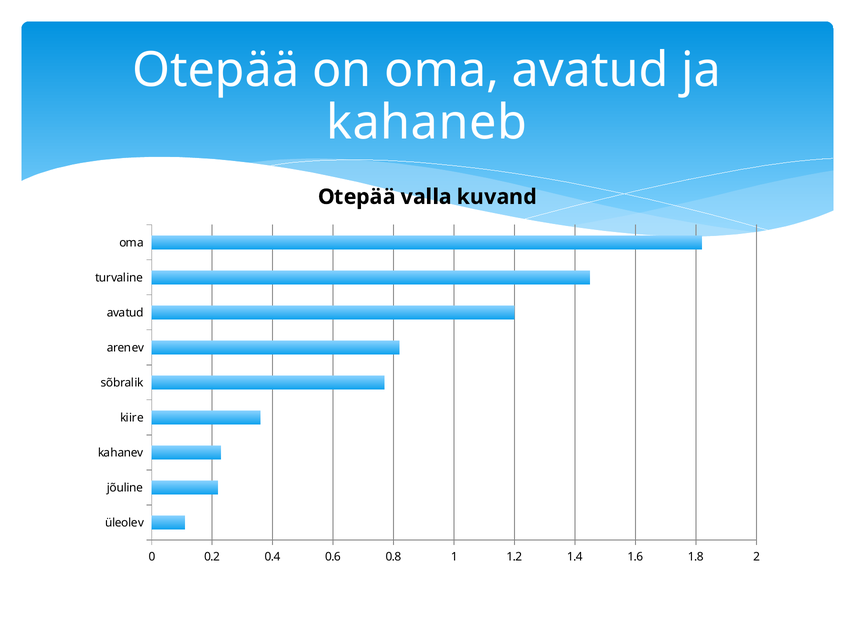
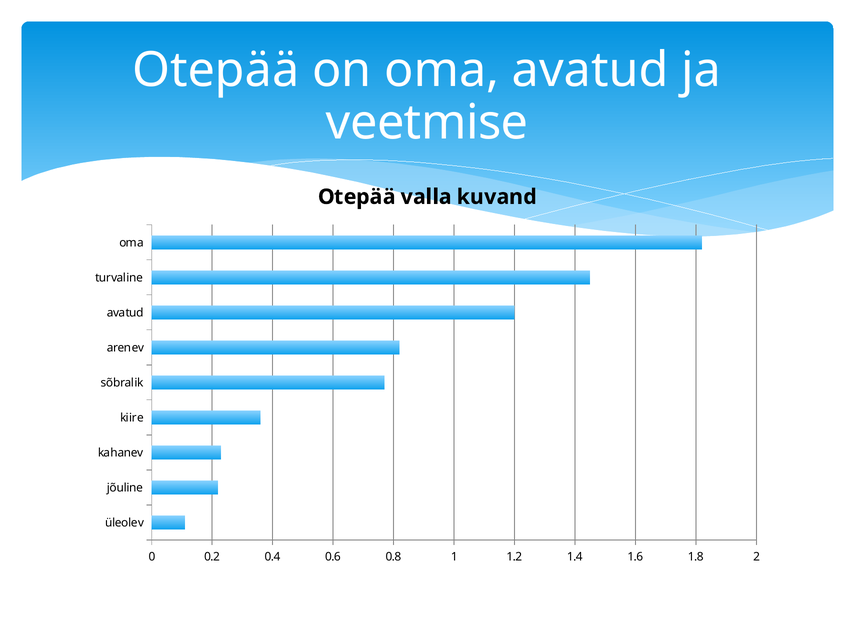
kahaneb: kahaneb -> veetmise (427, 123)
